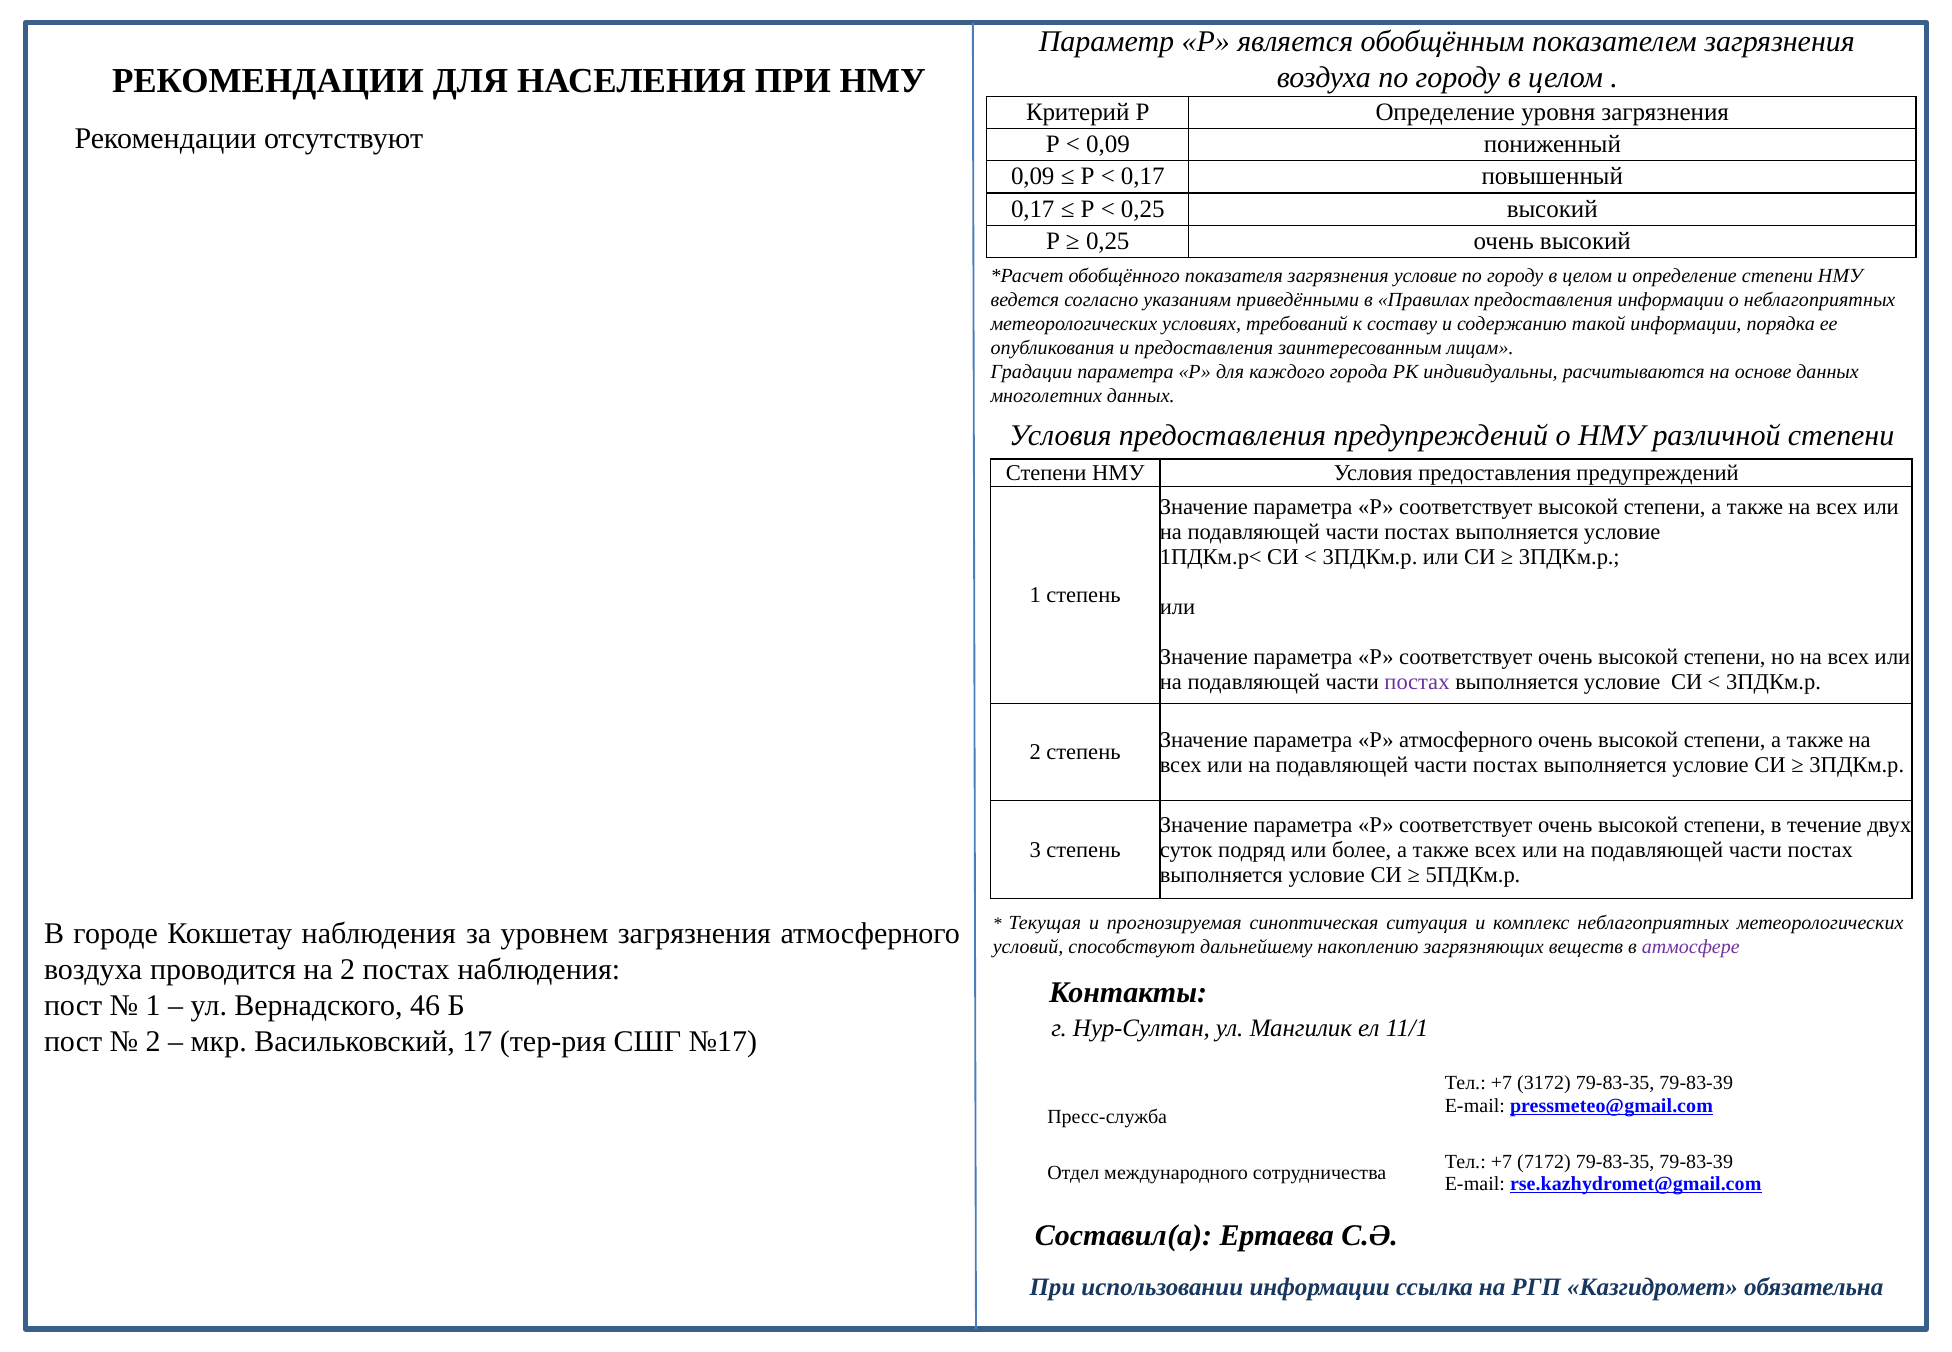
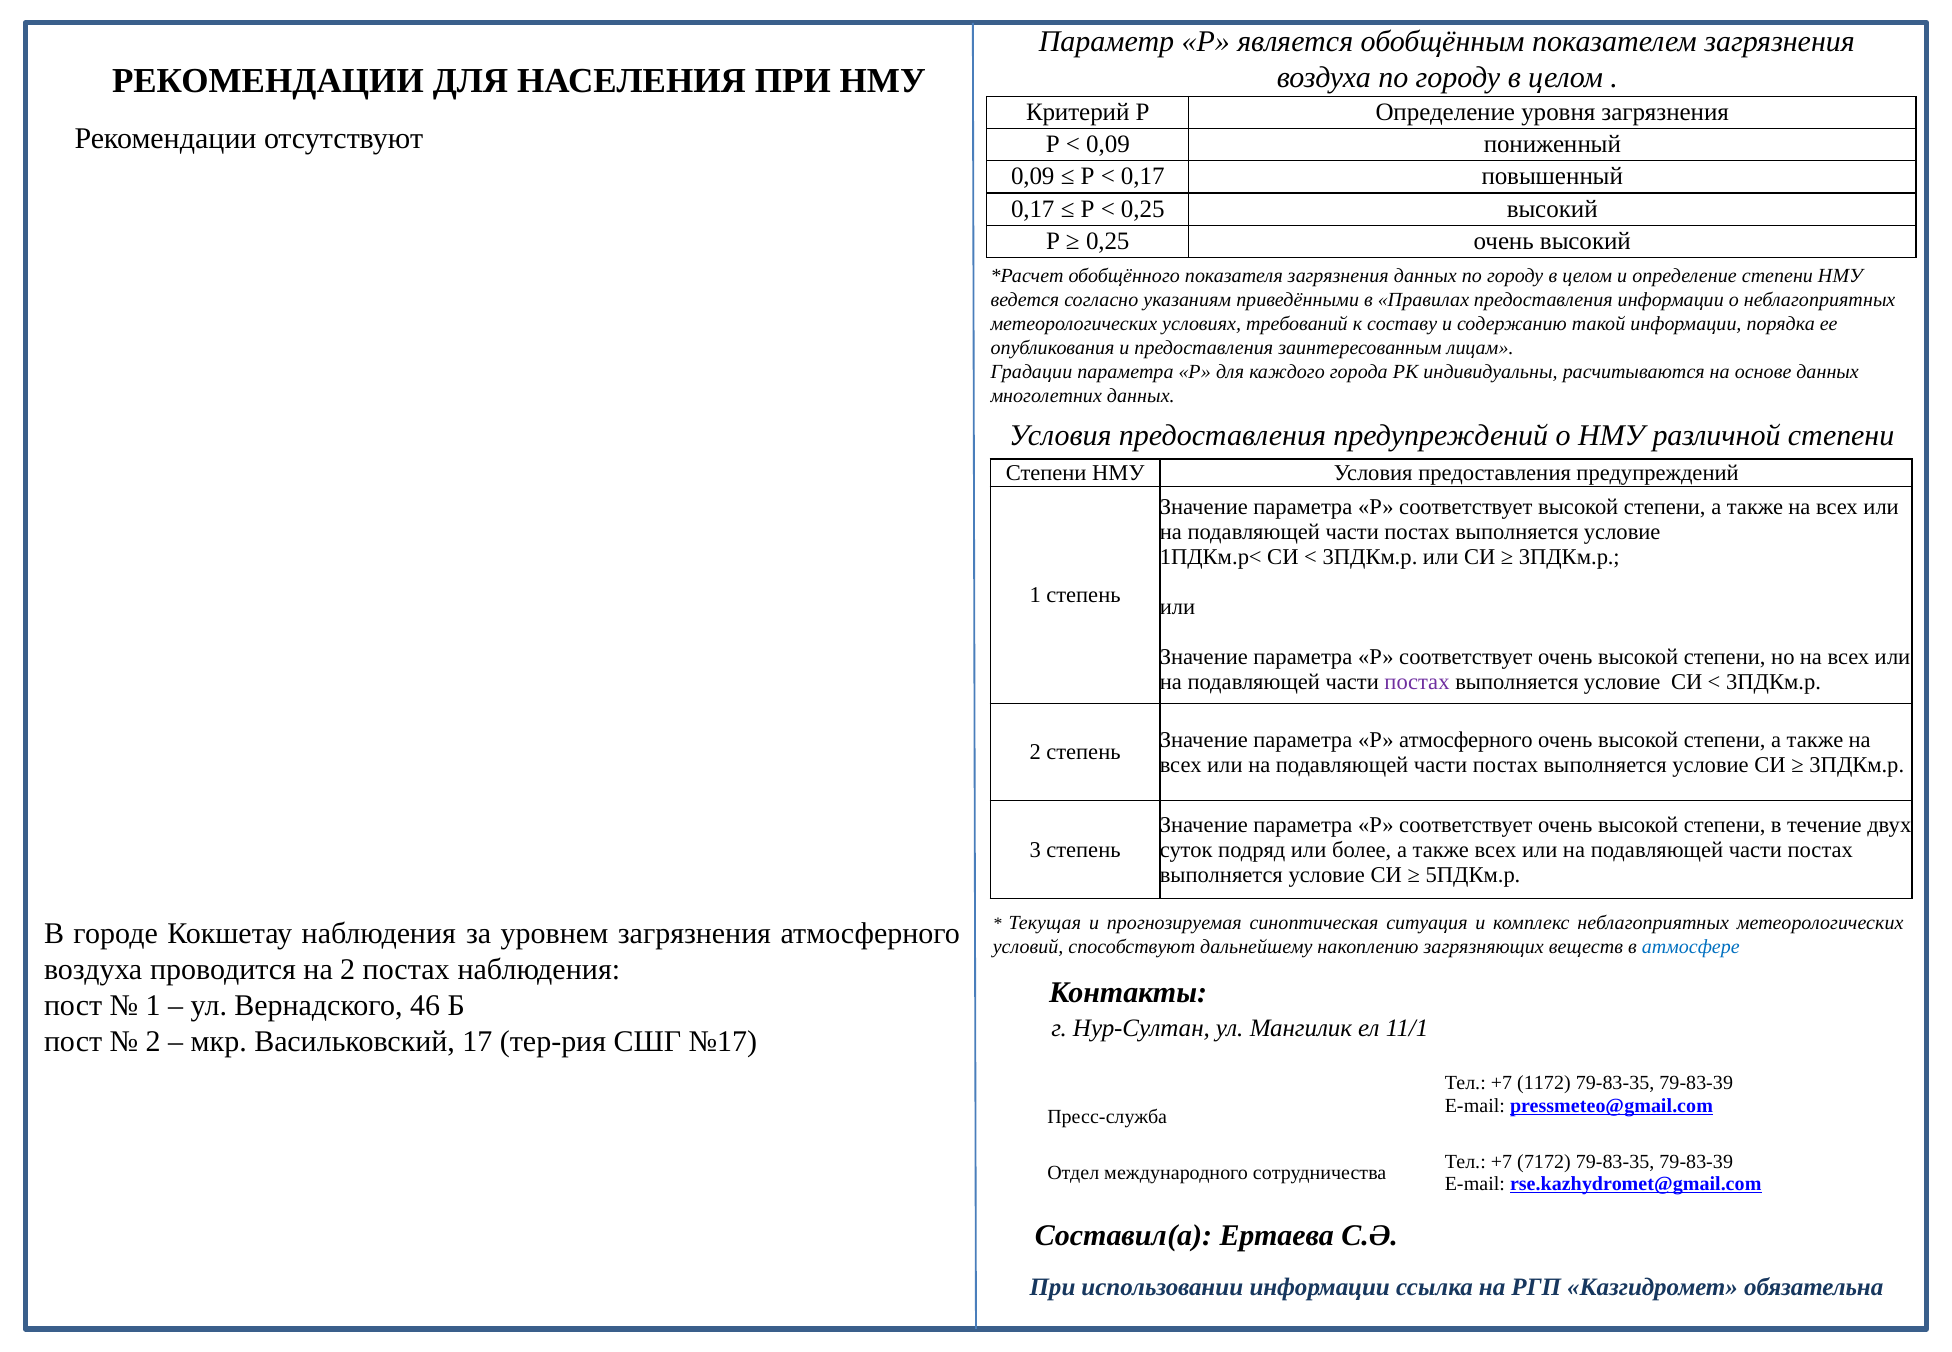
загрязнения условие: условие -> данных (1425, 276)
атмосфере colour: purple -> blue (1691, 946)
3172: 3172 -> 1172 (1544, 1083)
